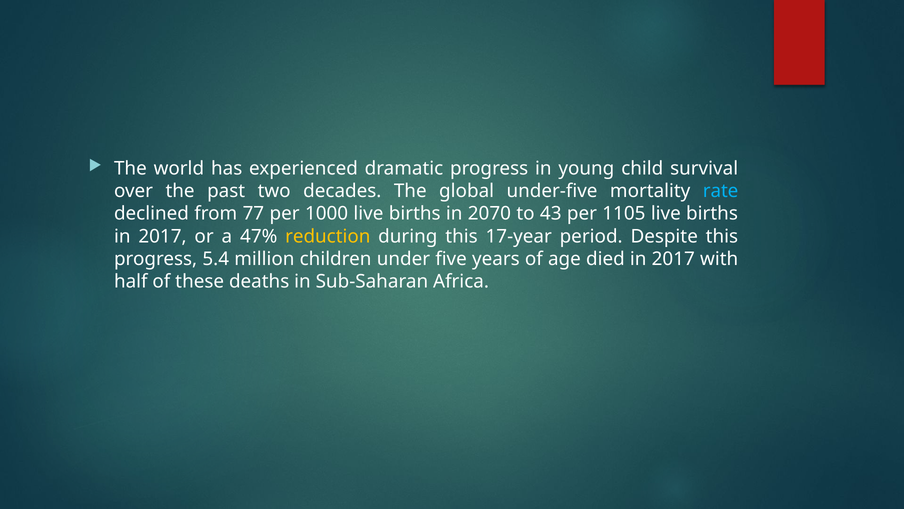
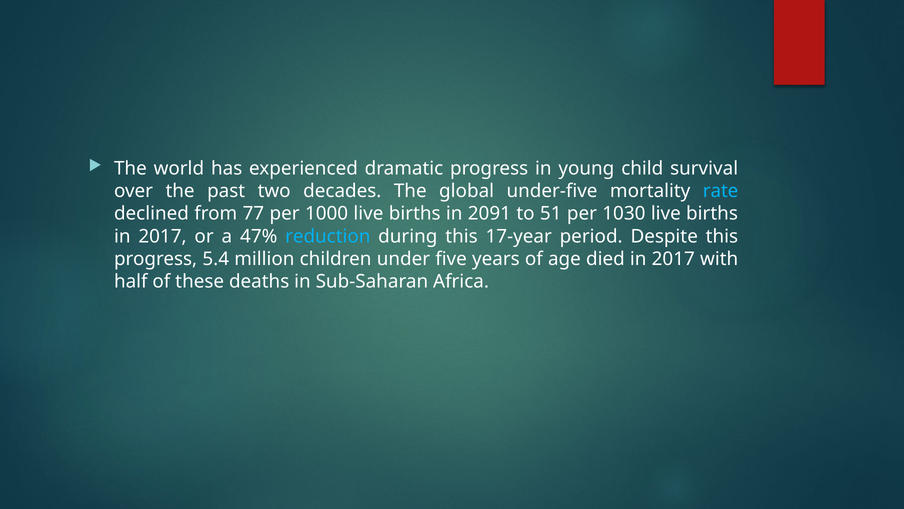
2070: 2070 -> 2091 (489, 213)
43: 43 -> 51 (551, 213)
1105: 1105 -> 1030 (624, 213)
reduction colour: yellow -> light blue (328, 236)
